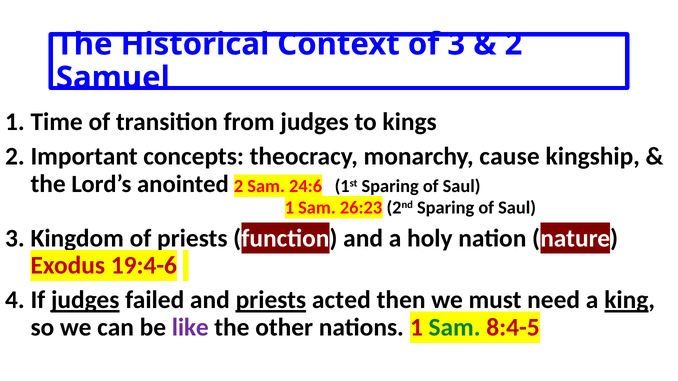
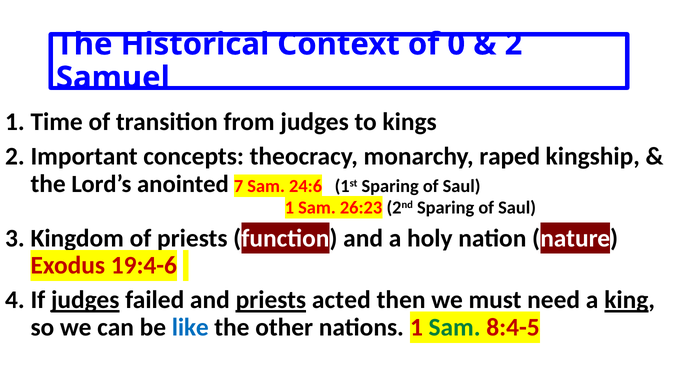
3: 3 -> 0 (456, 44)
cause: cause -> raped (510, 157)
anointed 2: 2 -> 7 (239, 186)
like colour: purple -> blue (190, 328)
